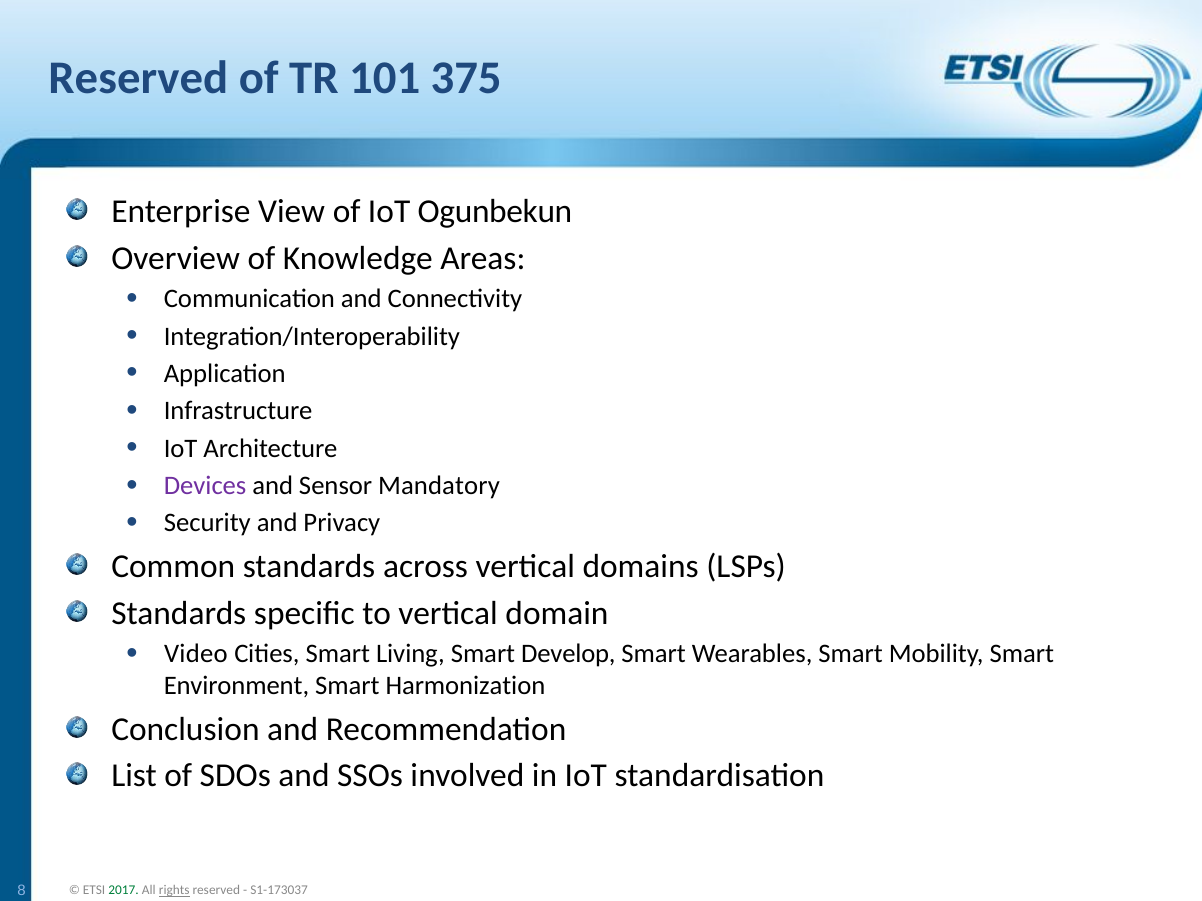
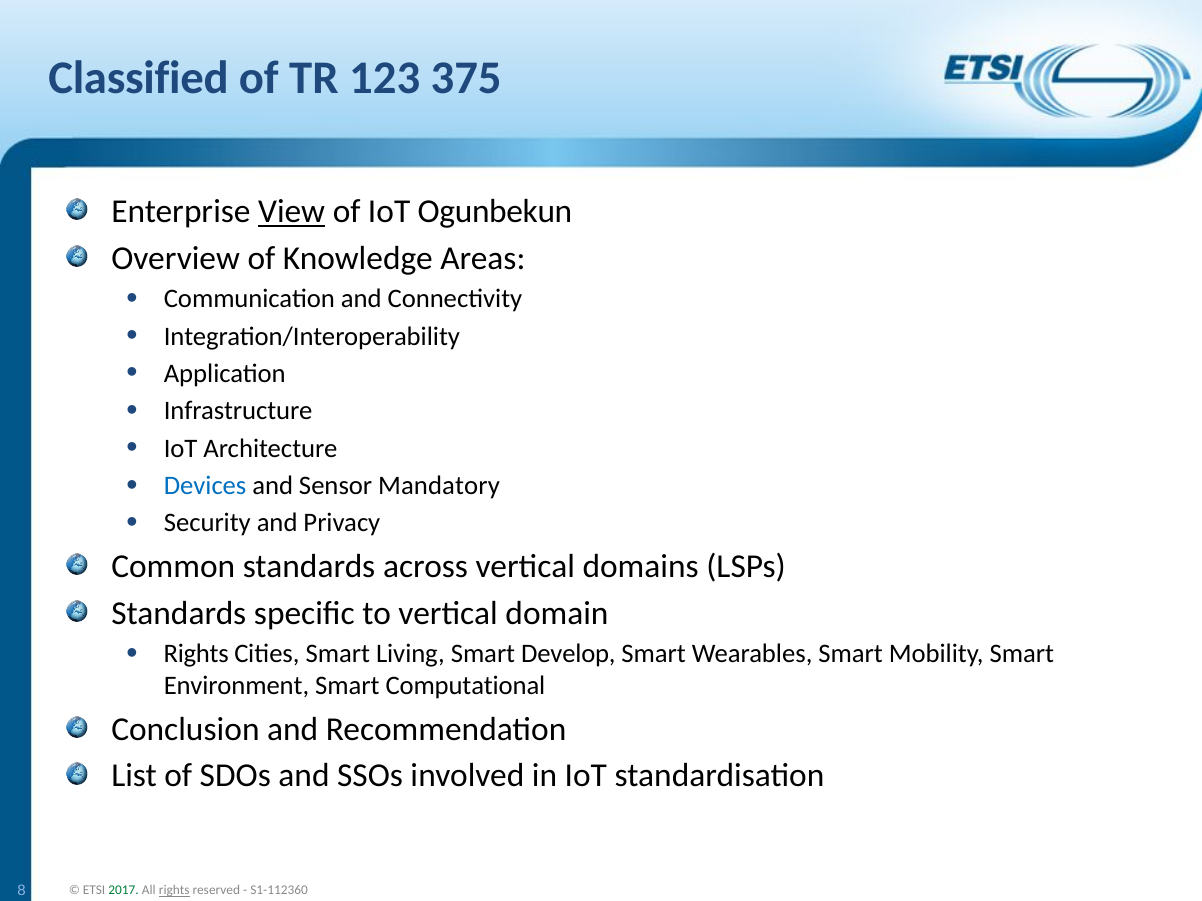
Reserved: Reserved -> Classified (138, 78)
101: 101 -> 123 (385, 78)
View underline: none -> present (292, 211)
Devices colour: purple -> blue (205, 486)
Video: Video -> Rights (196, 654)
Harmonization: Harmonization -> Computational (465, 686)
S1-173037: S1-173037 -> S1-112360 (279, 891)
